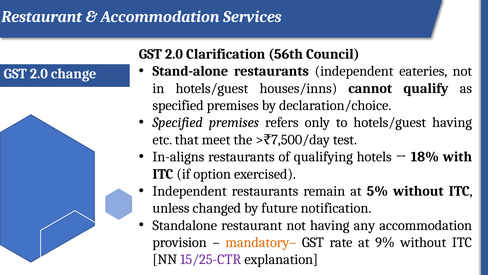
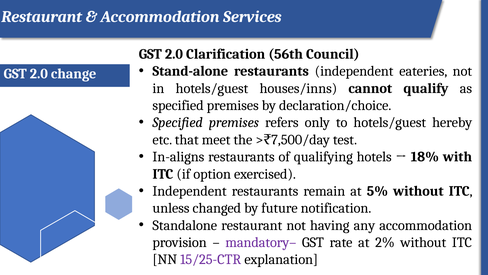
hotels/guest having: having -> hereby (452, 122)
mandatory– colour: orange -> purple (261, 242)
9%: 9% -> 2% (385, 242)
